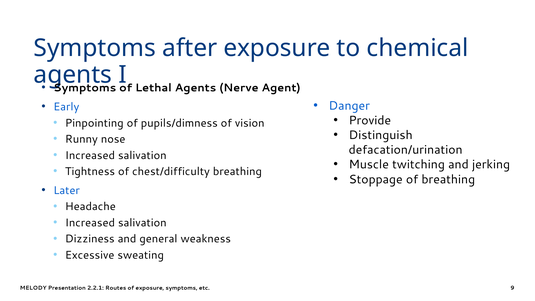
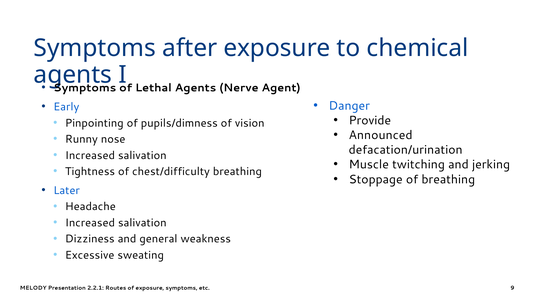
Distinguish: Distinguish -> Announced (381, 135)
